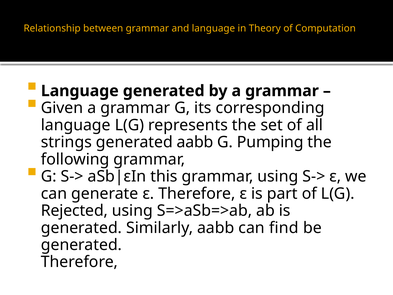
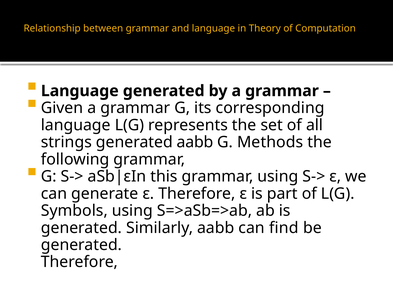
Pumping: Pumping -> Methods (270, 142)
Rejected: Rejected -> Symbols (74, 211)
